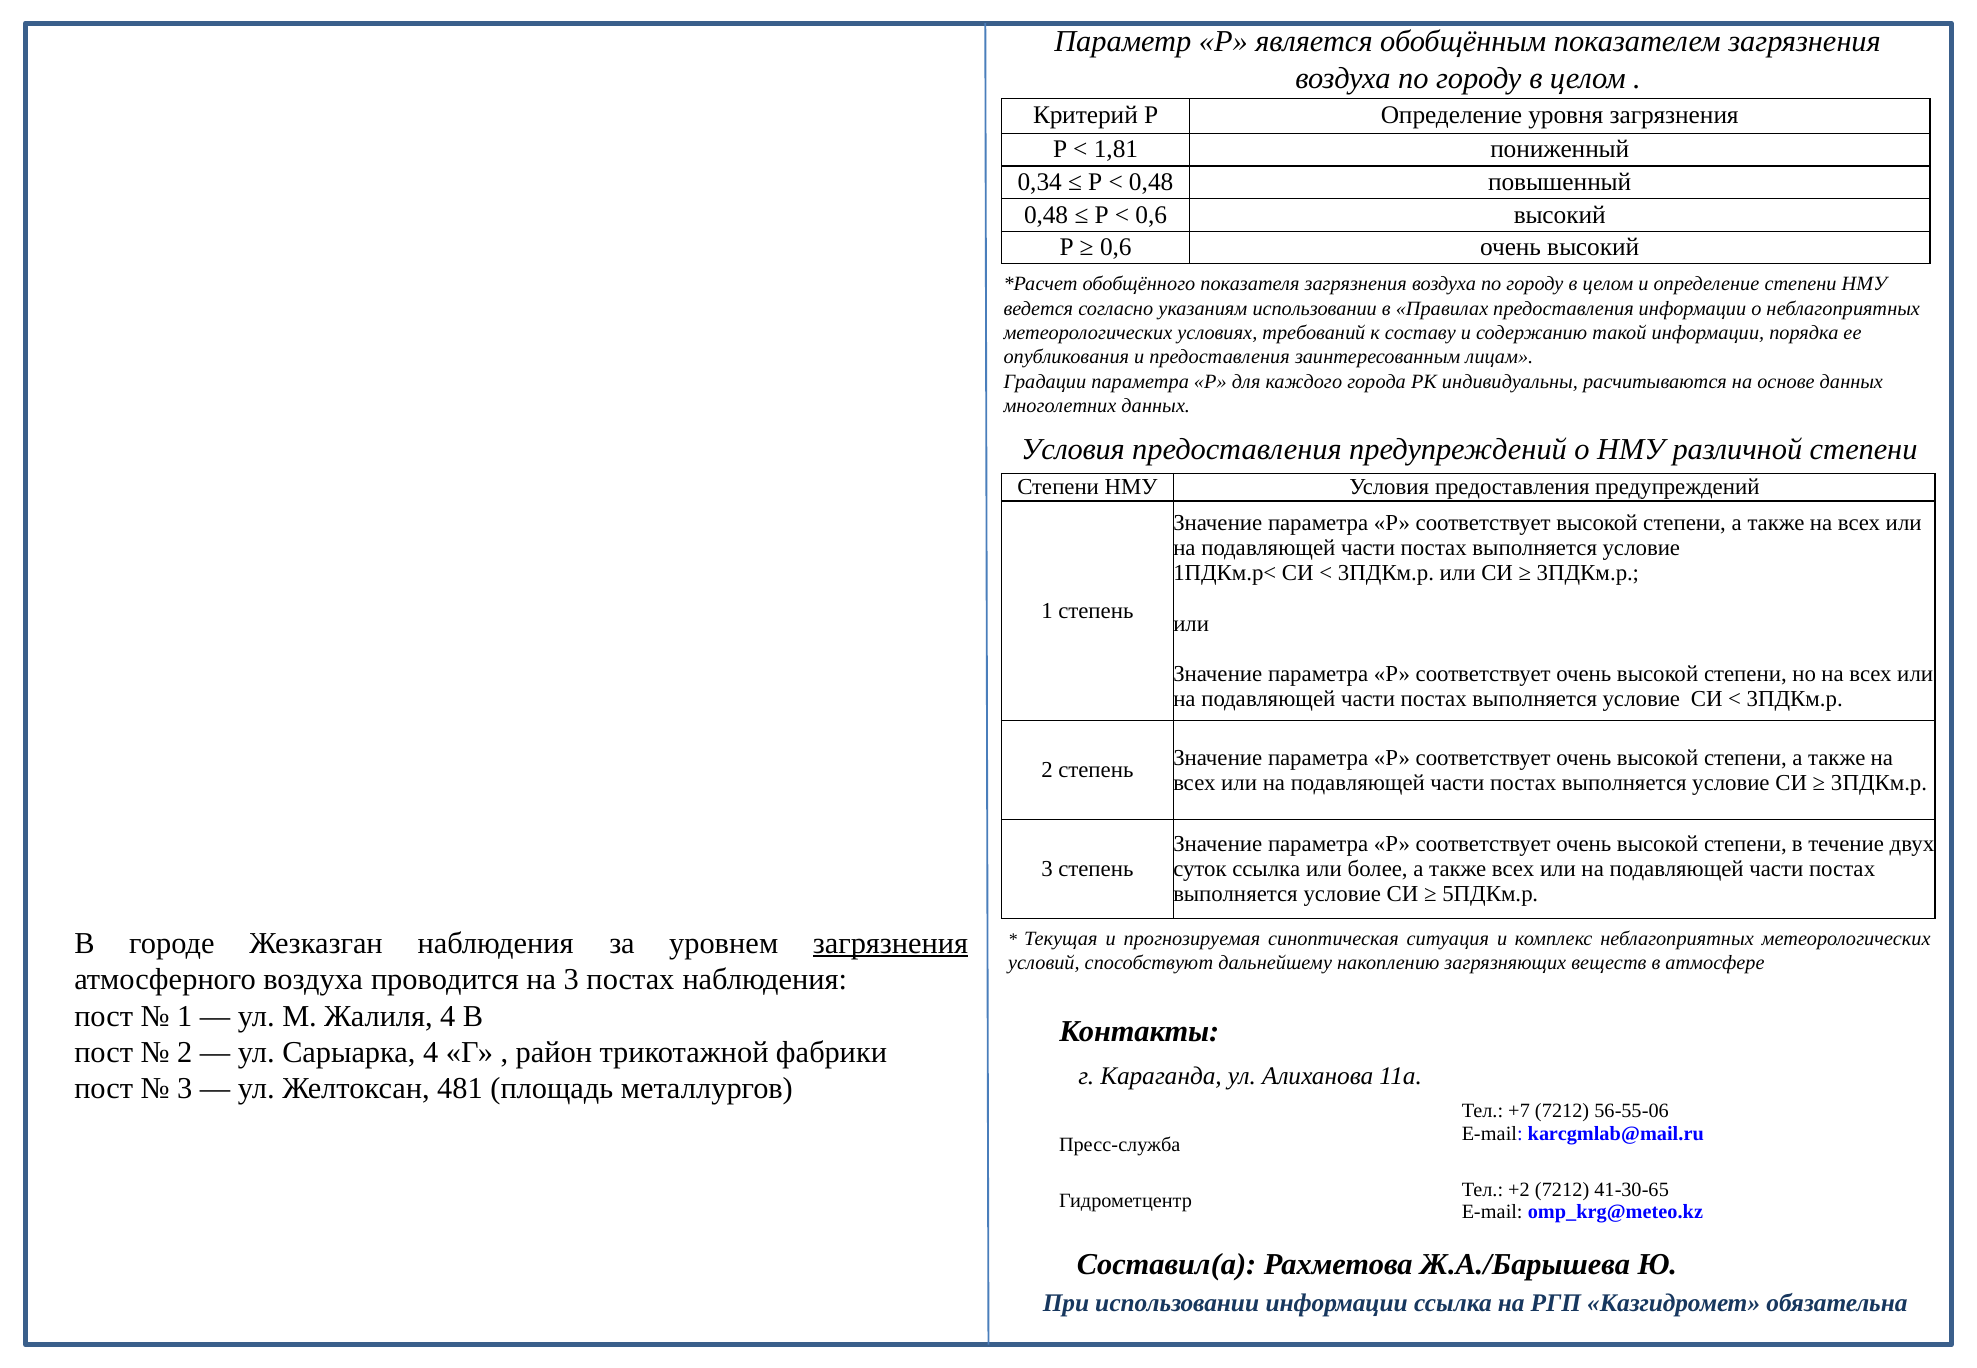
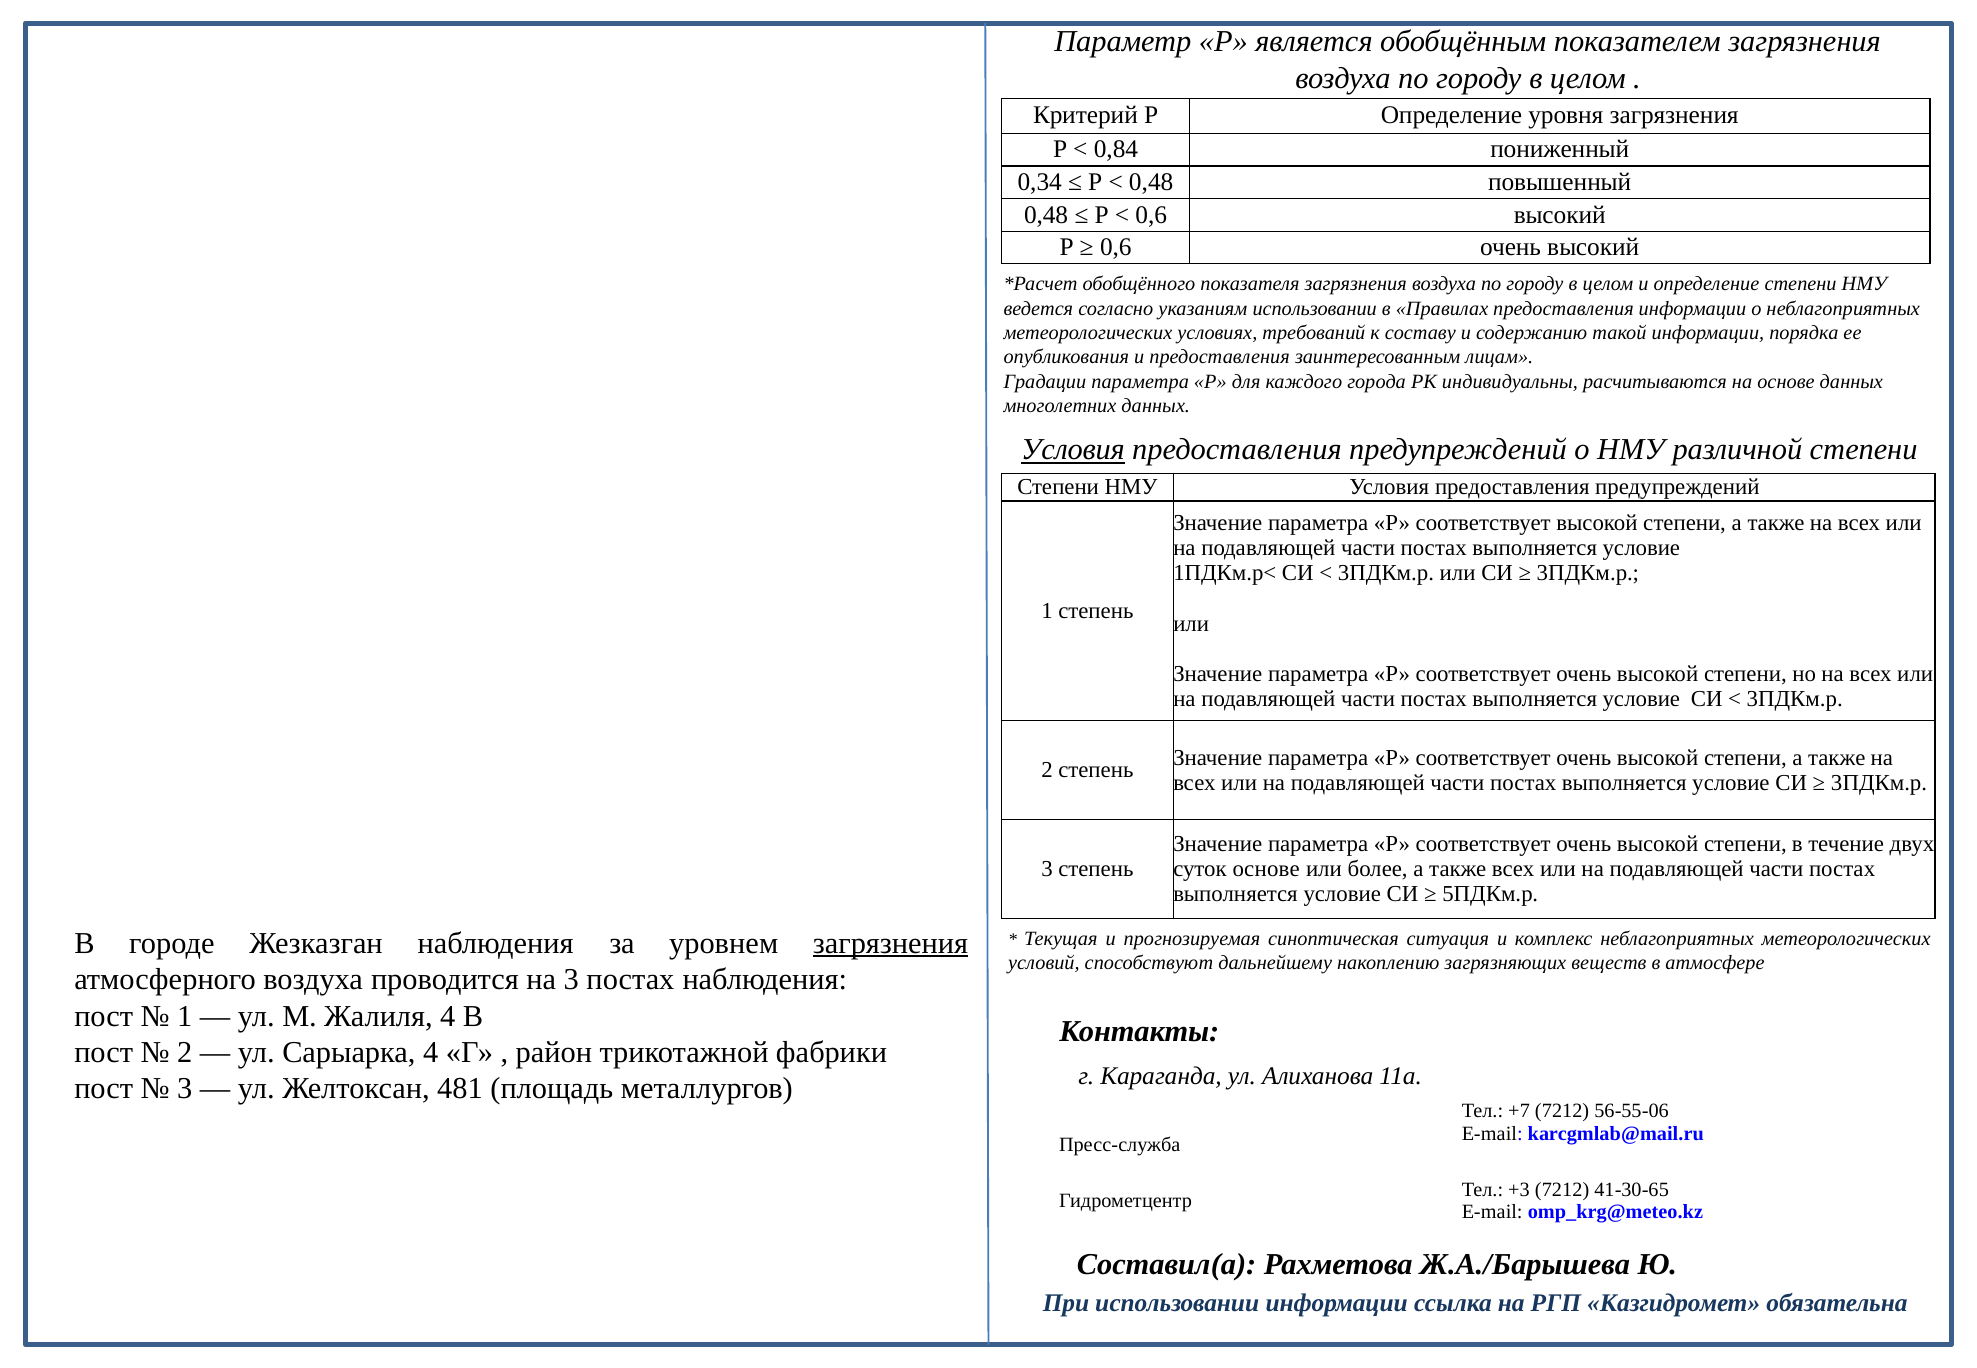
1,81: 1,81 -> 0,84 (1116, 150)
Условия underline: none -> present (1073, 450)
суток ссылка: ссылка -> основе (1266, 869)
+2: +2 -> +3 (1519, 1190)
